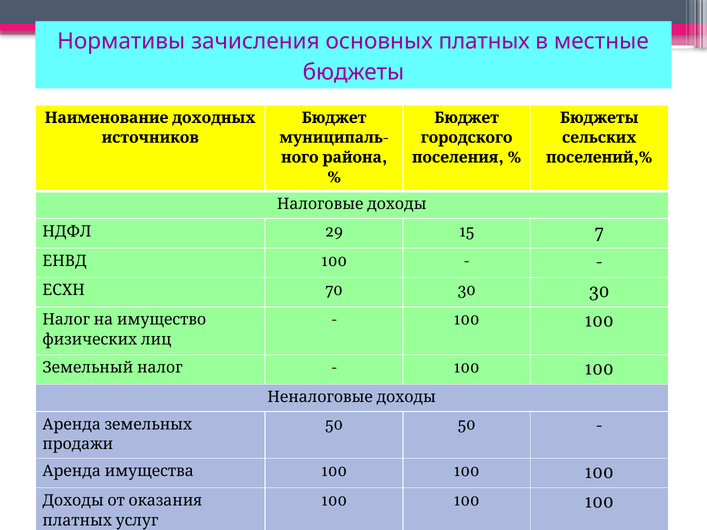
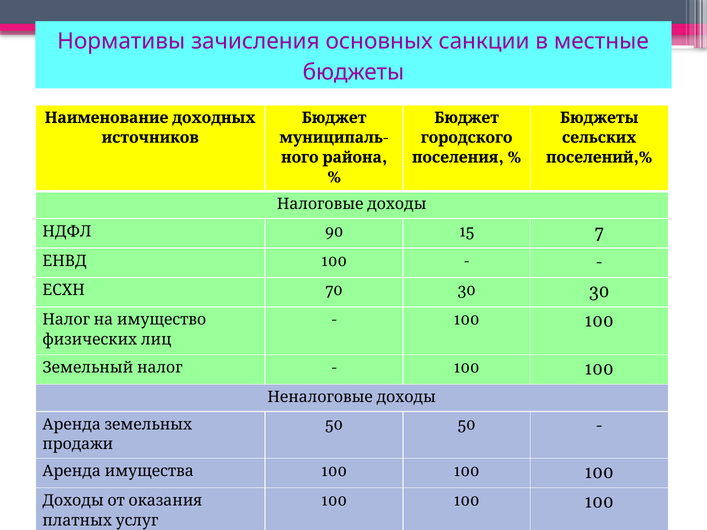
платных: платных -> санкции (484, 41)
29: 29 -> 90 (334, 231)
